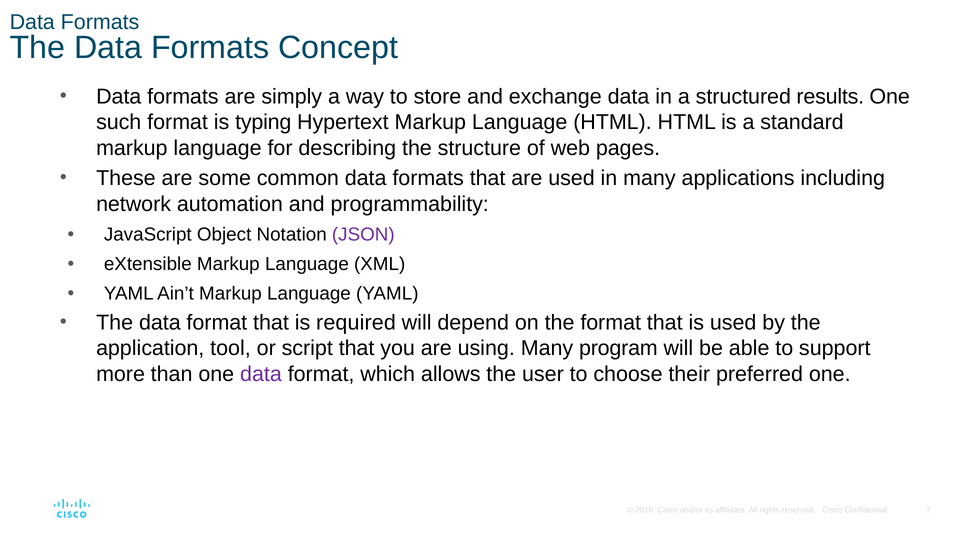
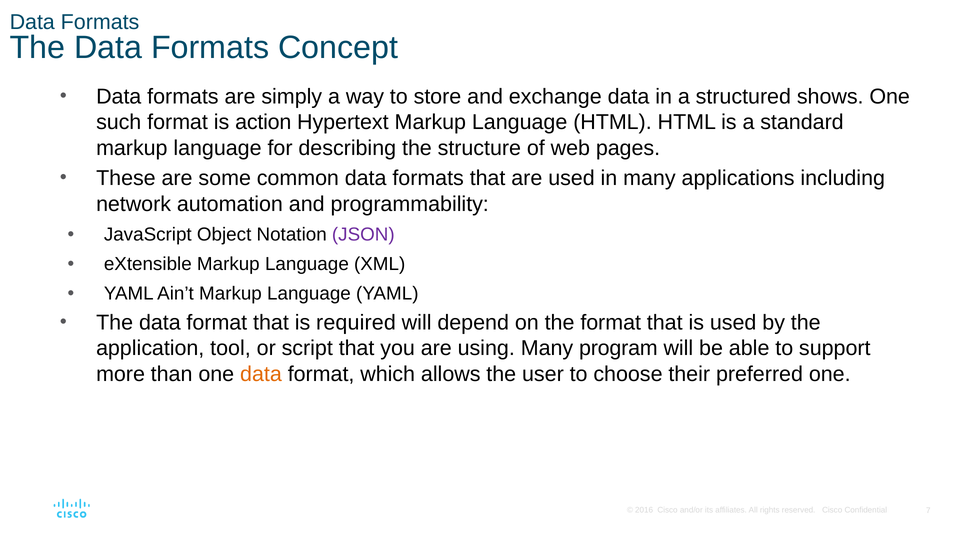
results: results -> shows (830, 97)
typing: typing -> action (263, 122)
data colour: purple -> orange (261, 374)
